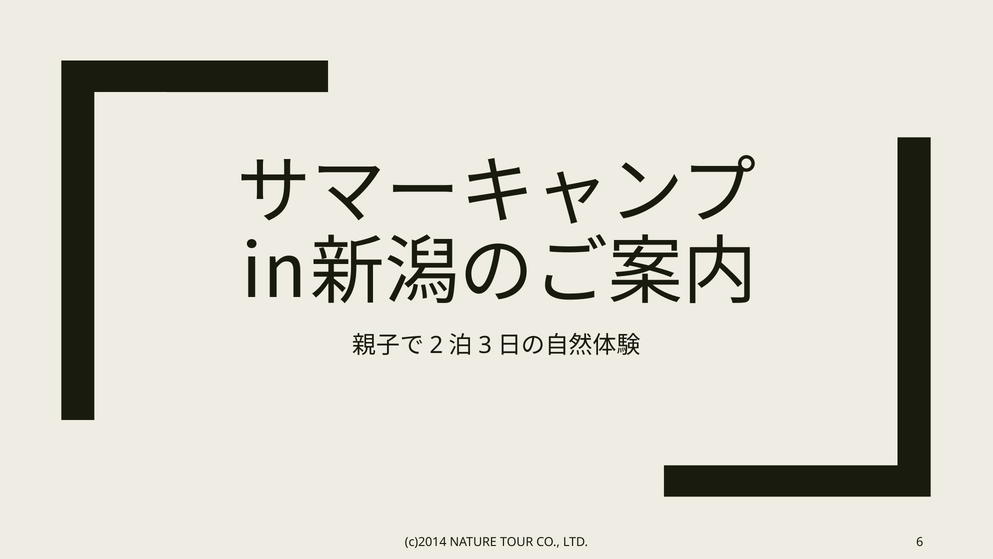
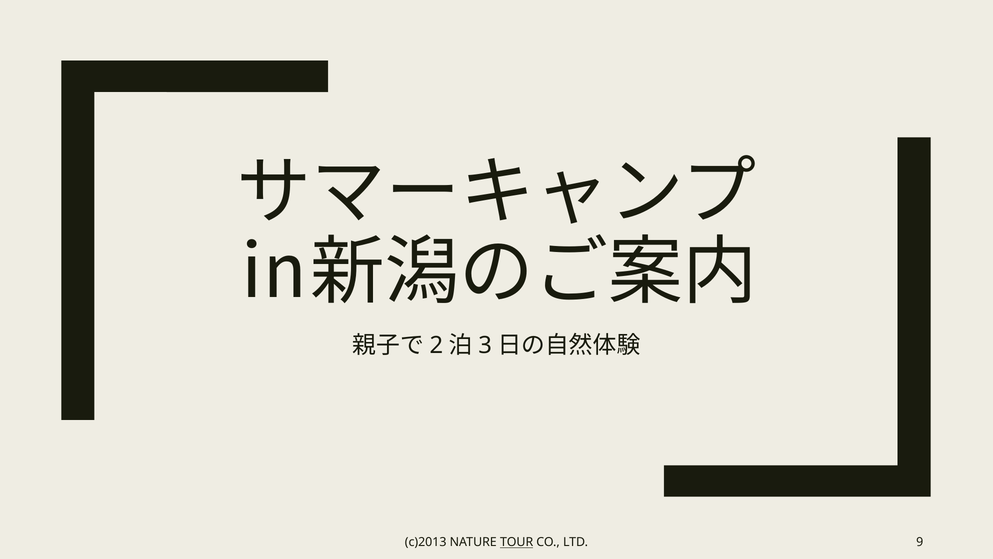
c)2014: c)2014 -> c)2013 (426, 542)
TOUR underline: none -> present (517, 542)
6: 6 -> 9 (920, 542)
